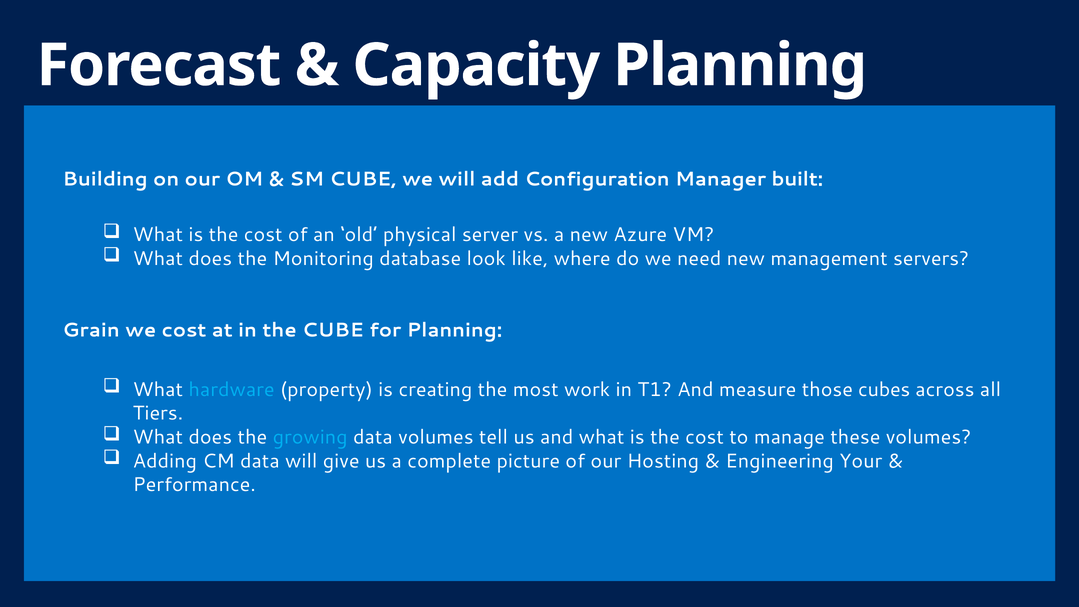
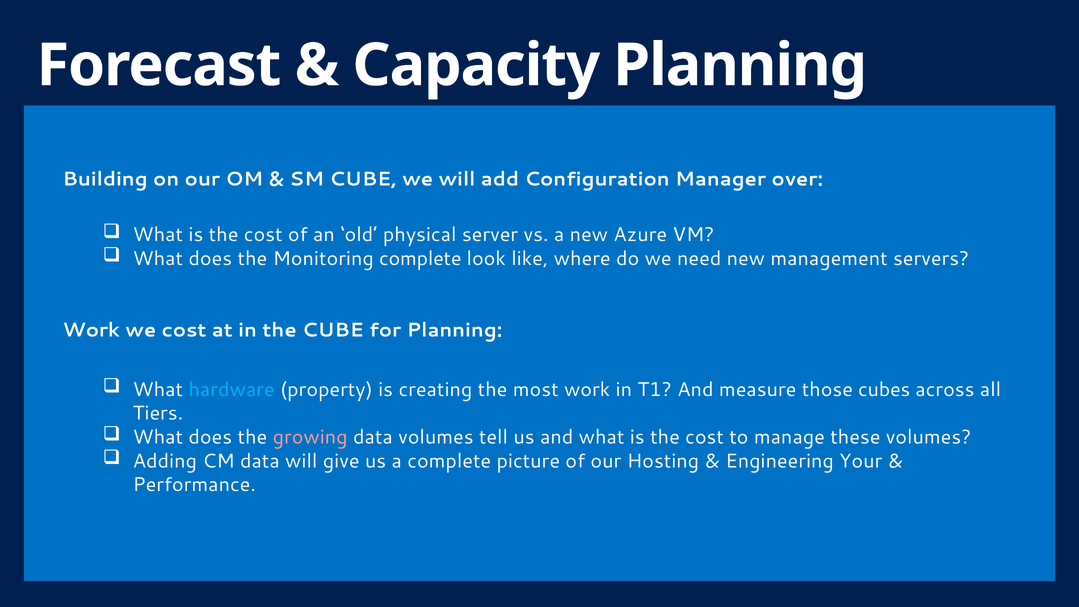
built: built -> over (797, 179)
Monitoring database: database -> complete (420, 259)
Grain: Grain -> Work (91, 330)
growing colour: light blue -> pink (310, 437)
